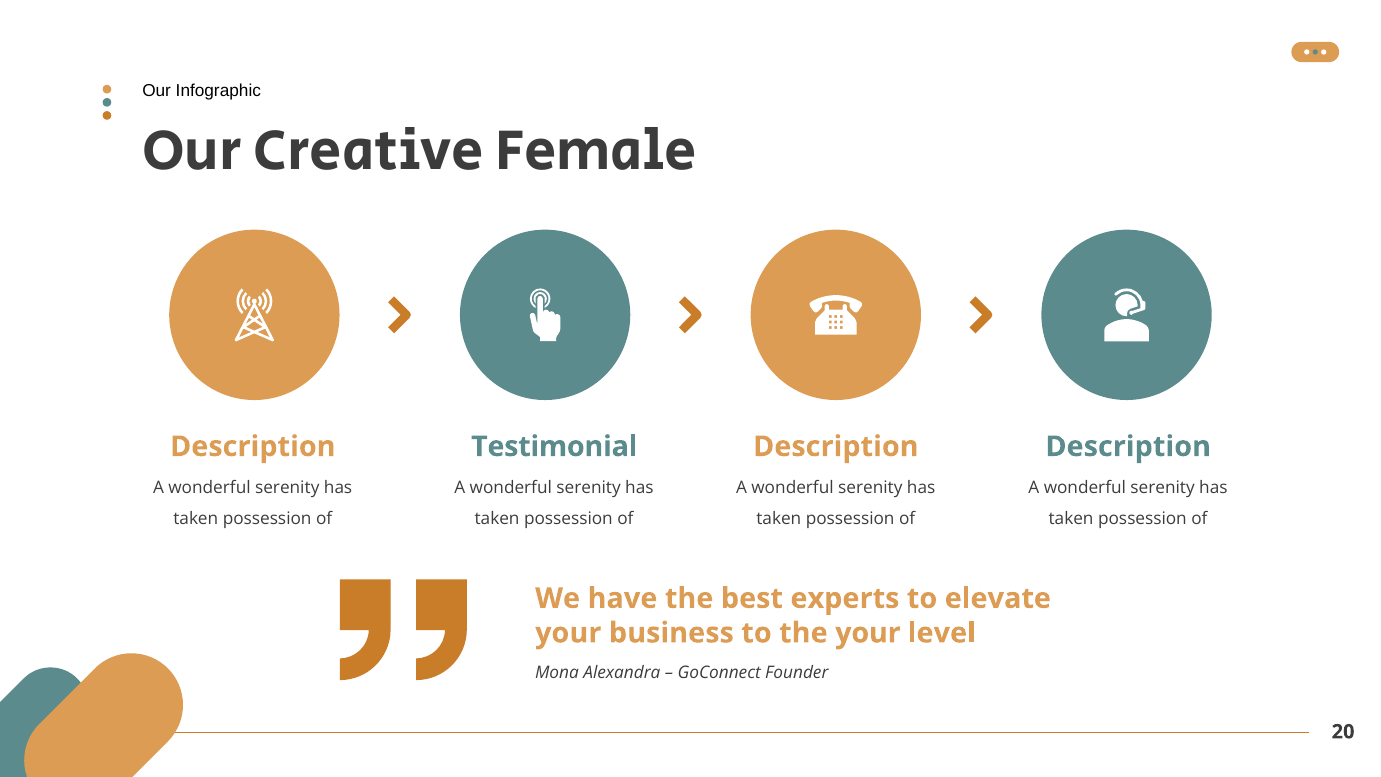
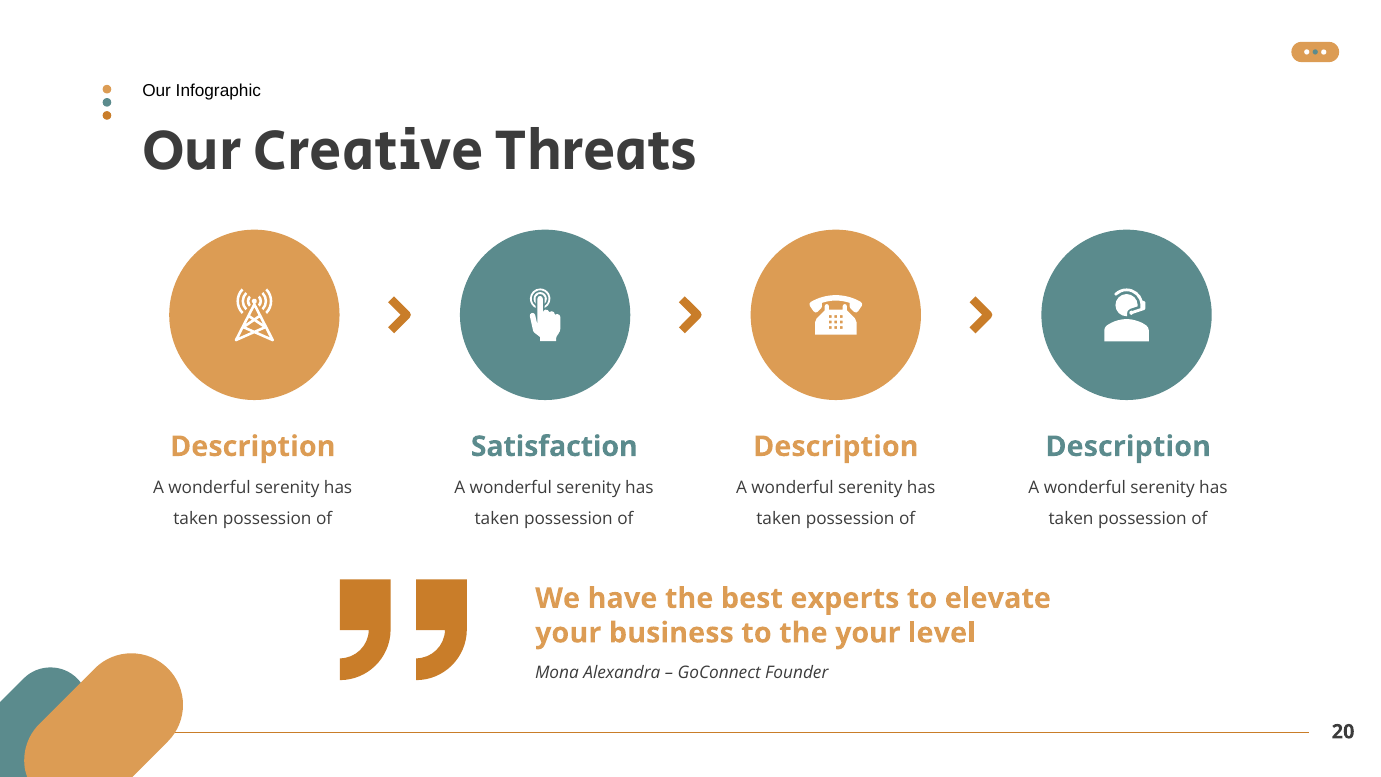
Female: Female -> Threats (596, 150)
Testimonial: Testimonial -> Satisfaction (554, 446)
